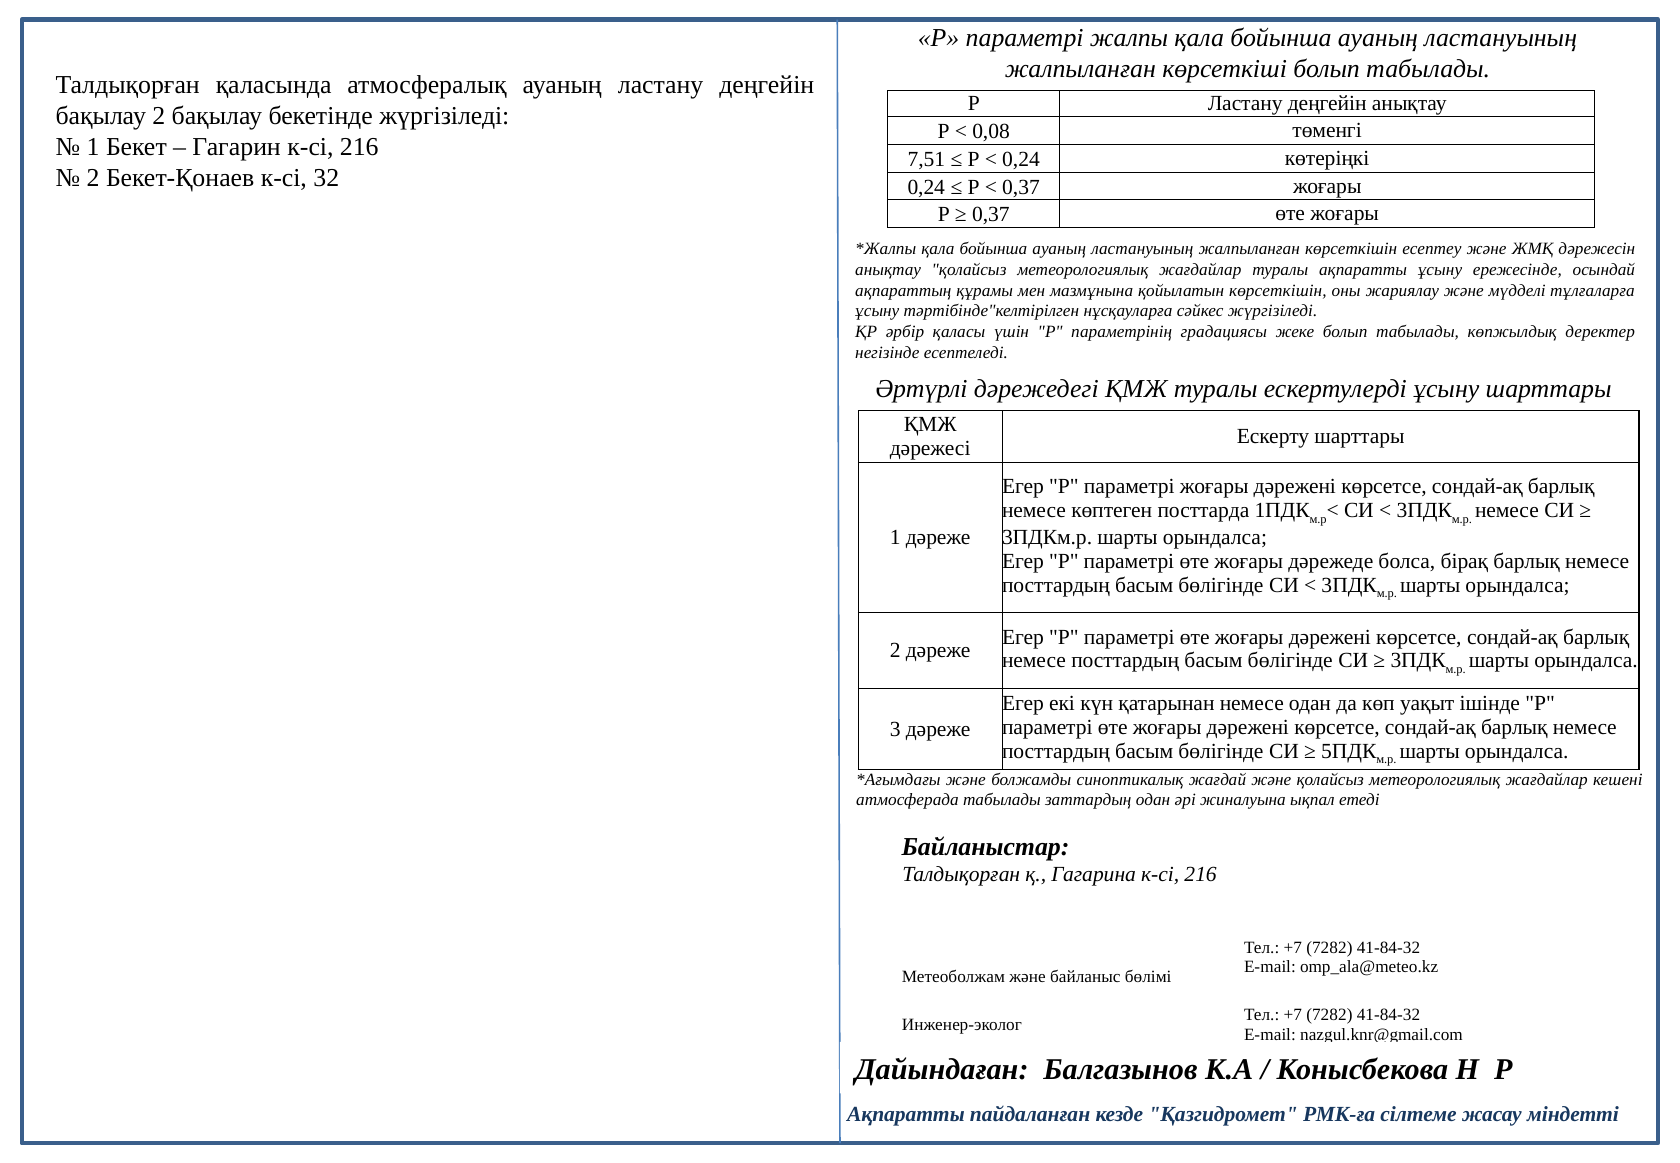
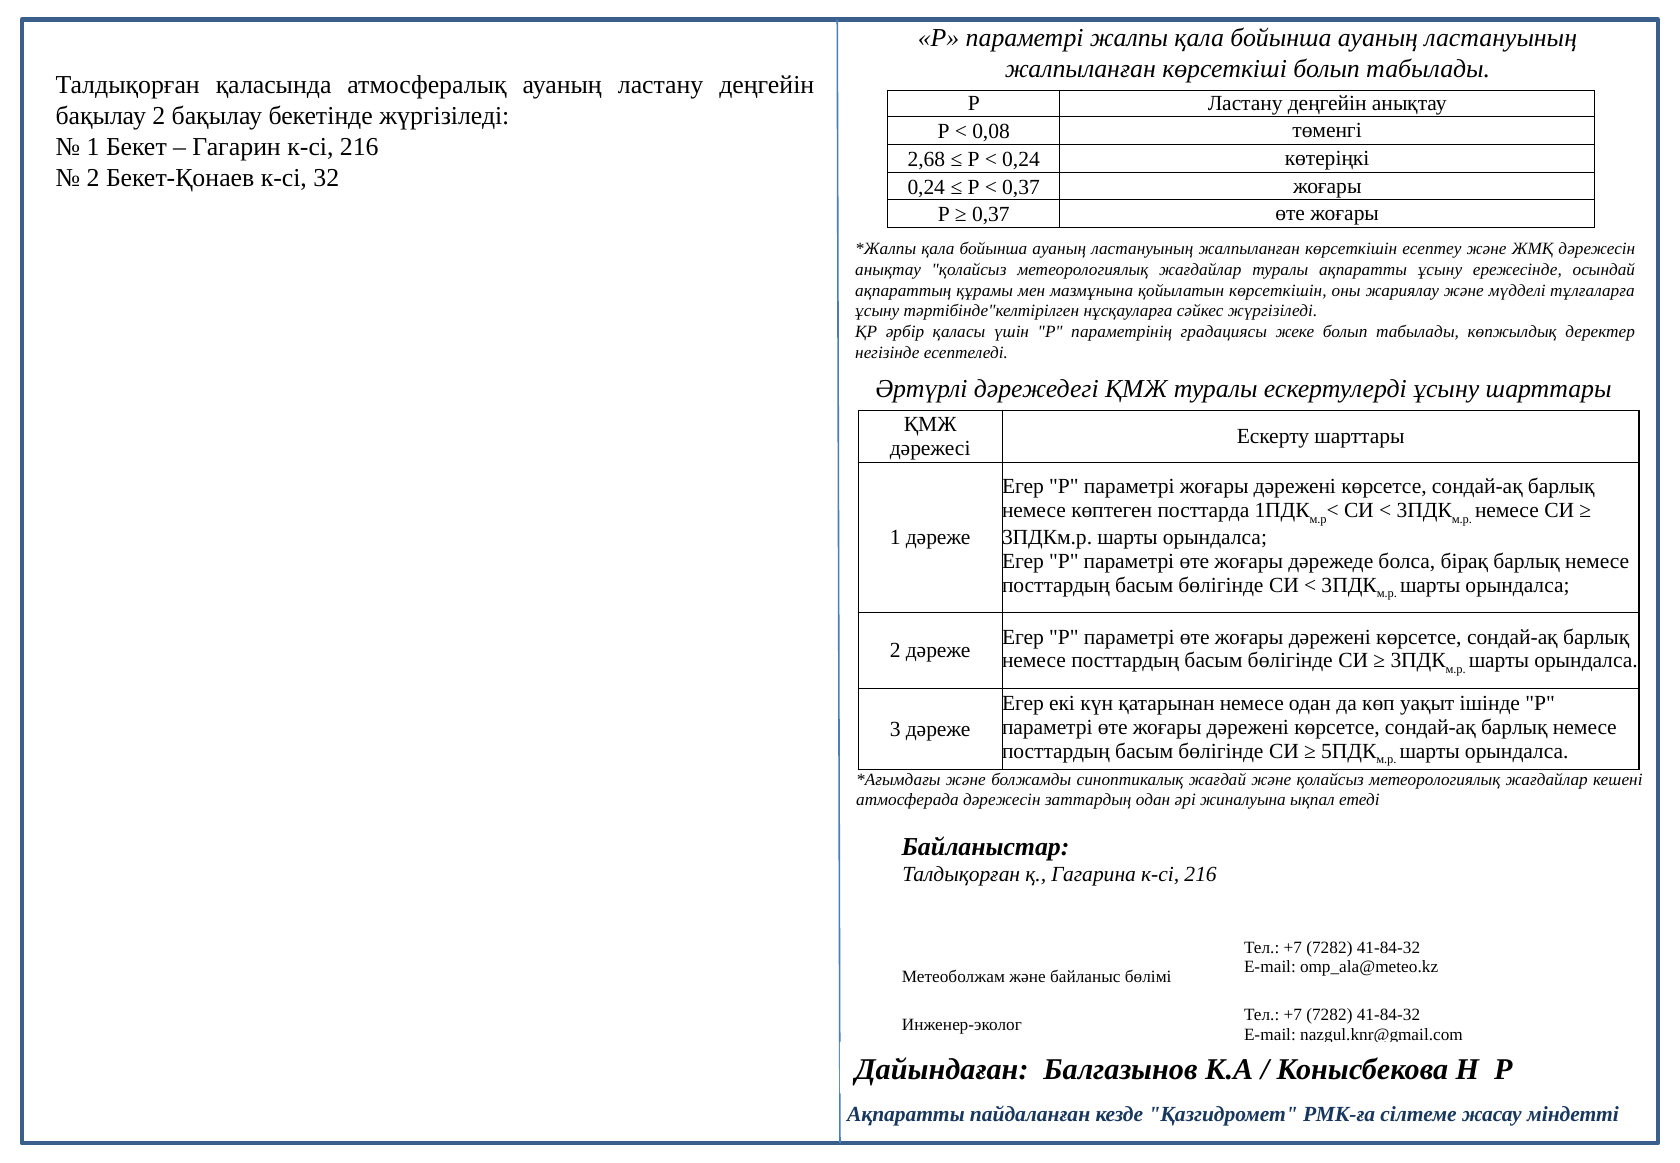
7,51: 7,51 -> 2,68 (926, 159)
атмосферада табылады: табылады -> дәрежесін (1002, 800)
